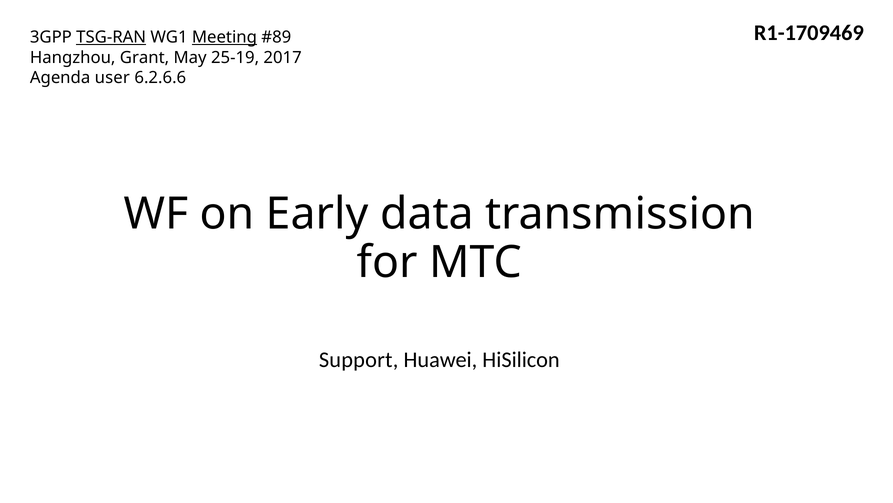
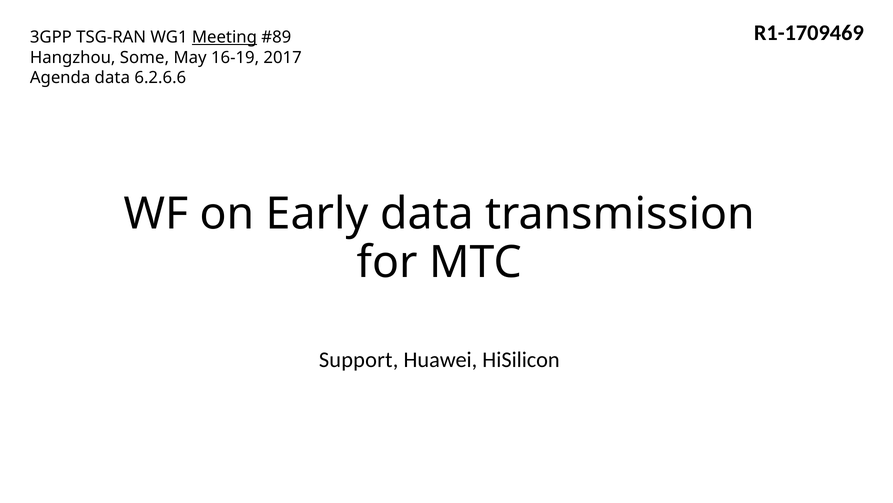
TSG-RAN underline: present -> none (111, 37)
Grant: Grant -> Some (144, 57)
25-19: 25-19 -> 16-19 (235, 57)
Agenda user: user -> data (112, 77)
